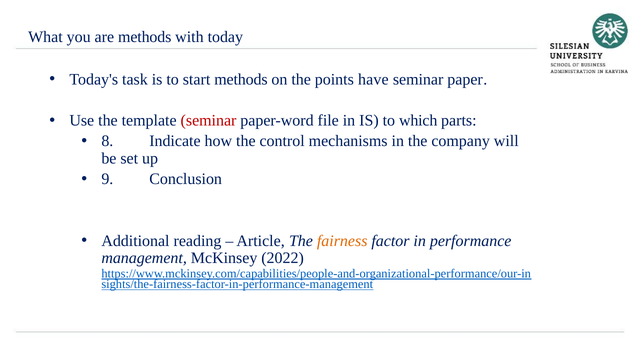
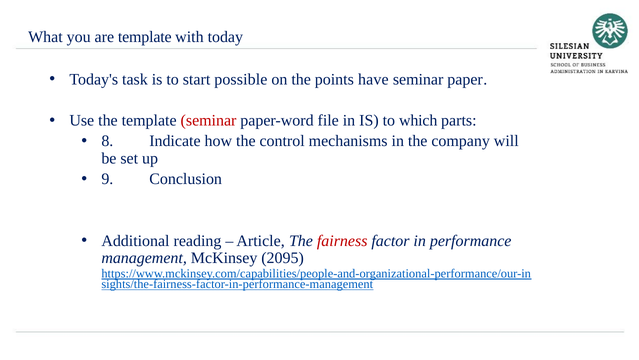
are methods: methods -> template (145, 37)
start methods: methods -> possible (241, 79)
fairness colour: orange -> red (342, 240)
2022: 2022 -> 2095 (283, 258)
